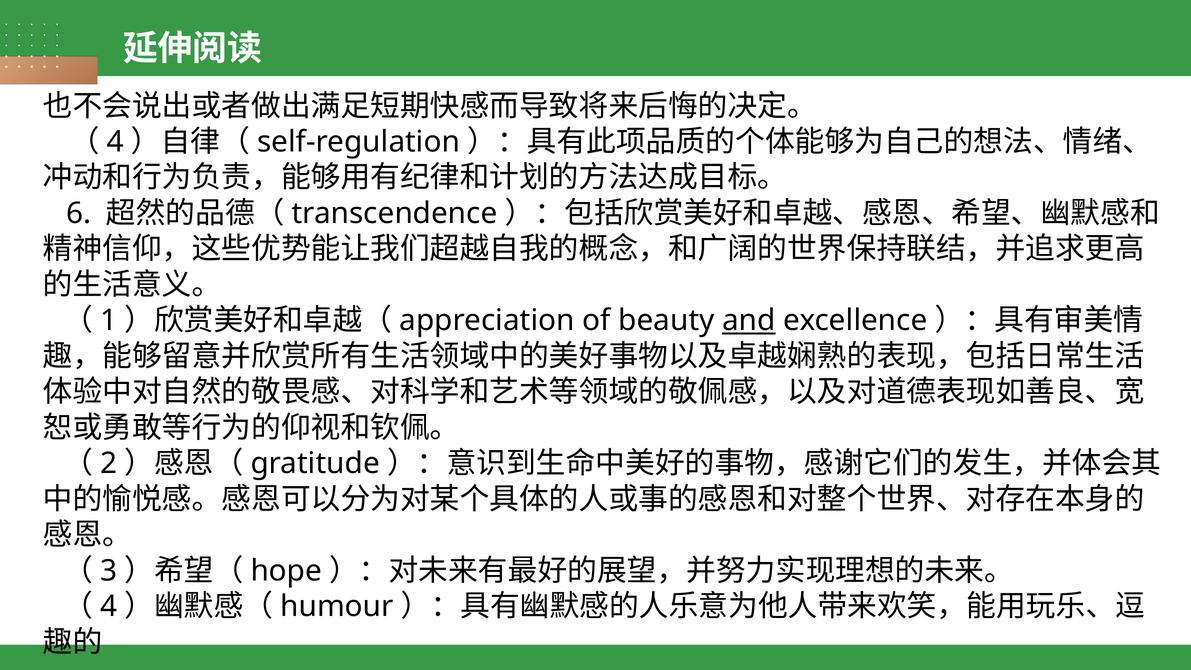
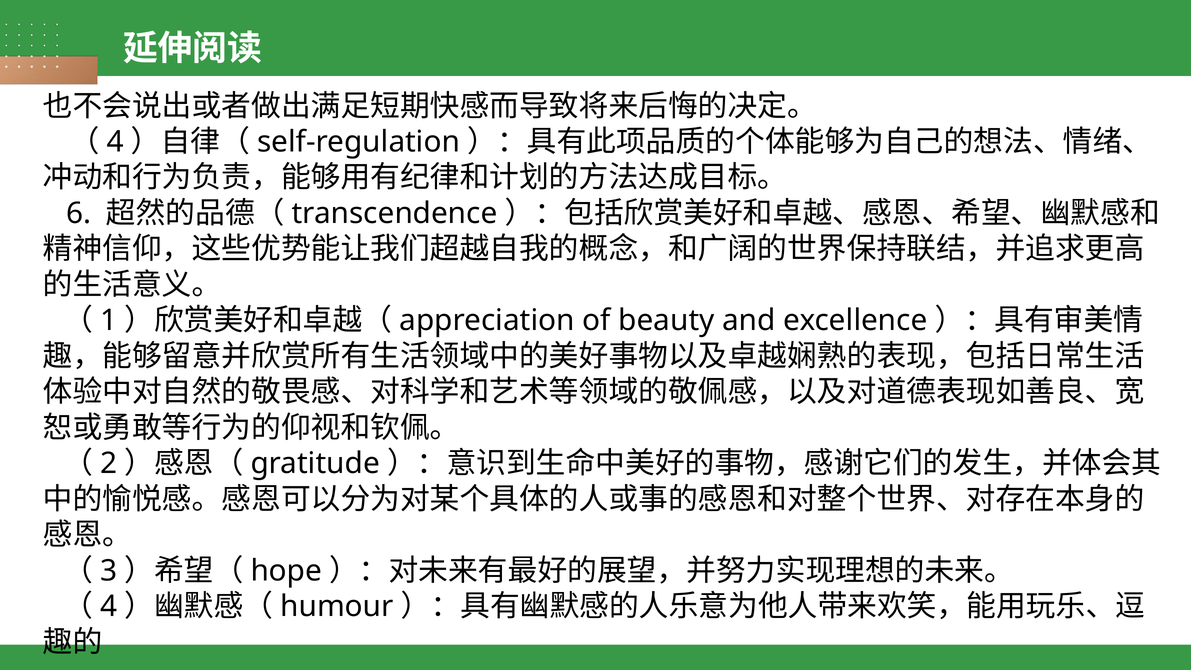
and underline: present -> none (749, 321)
